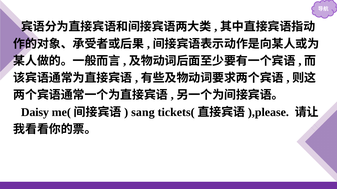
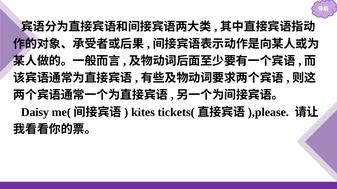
sang: sang -> kites (143, 112)
